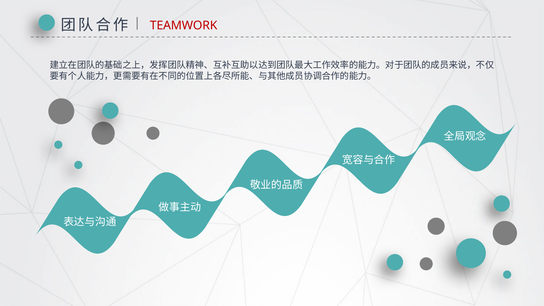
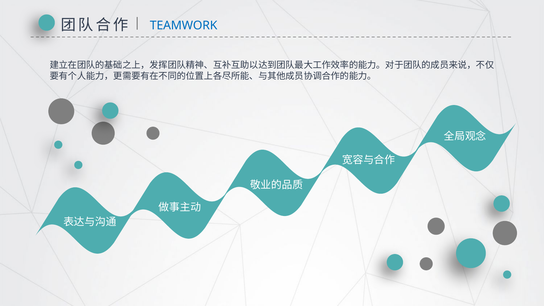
TEAMWORK colour: red -> blue (184, 26)
